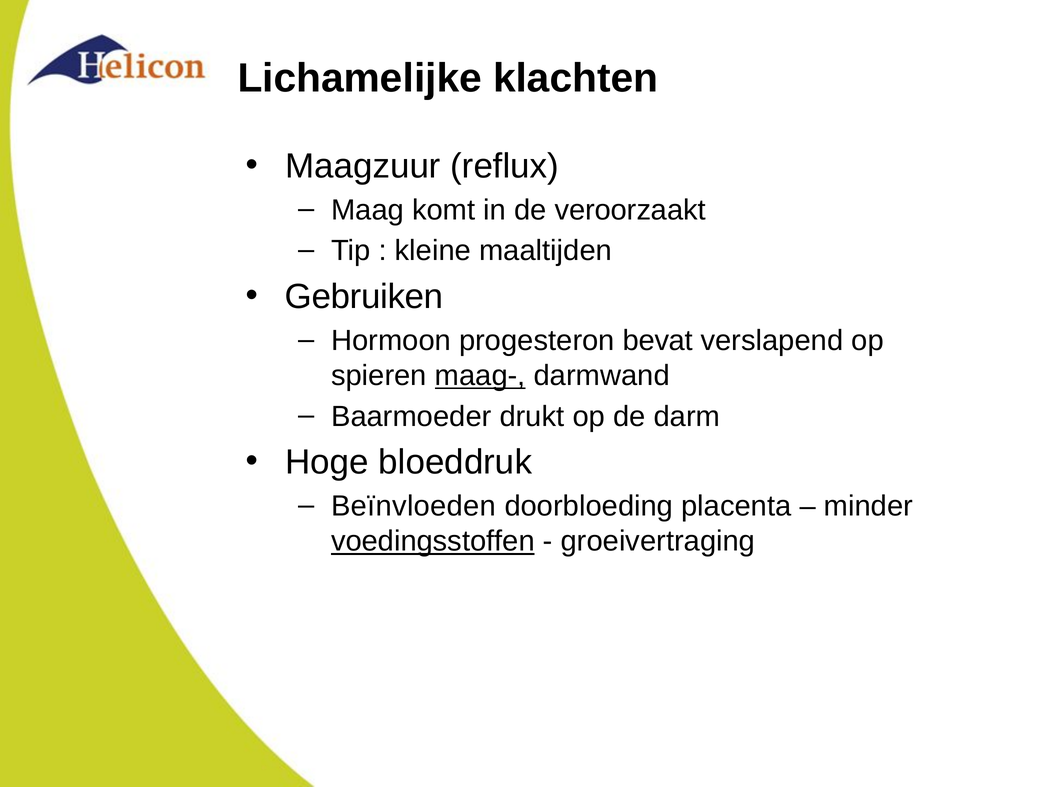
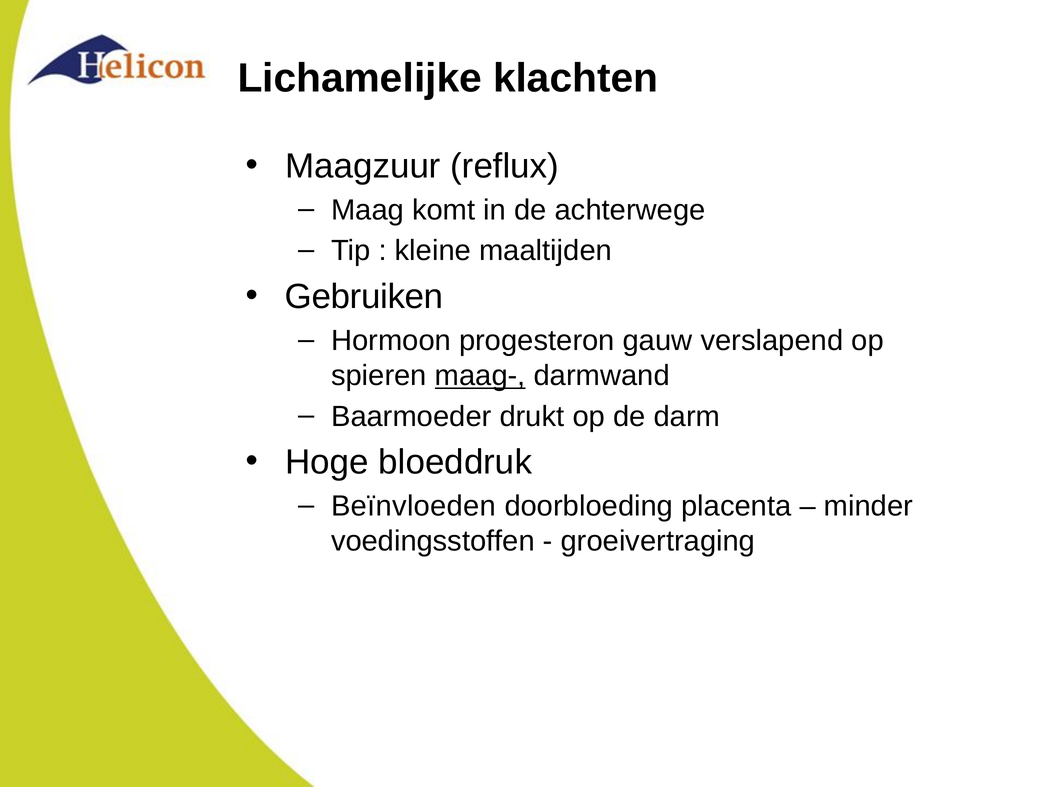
veroorzaakt: veroorzaakt -> achterwege (630, 210)
bevat: bevat -> gauw (658, 341)
voedingsstoffen underline: present -> none (433, 541)
